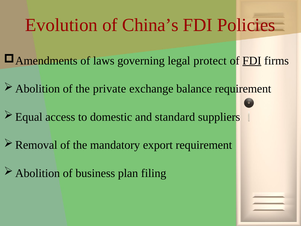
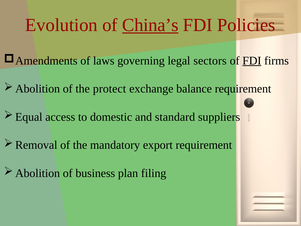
China’s underline: none -> present (150, 25)
protect: protect -> sectors (210, 61)
private: private -> protect (109, 89)
